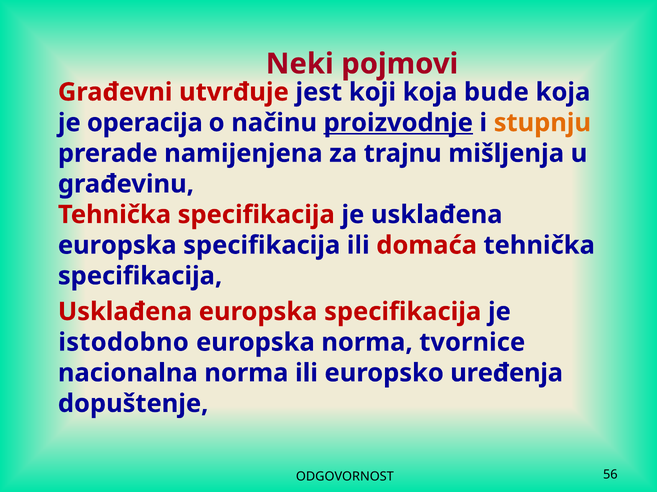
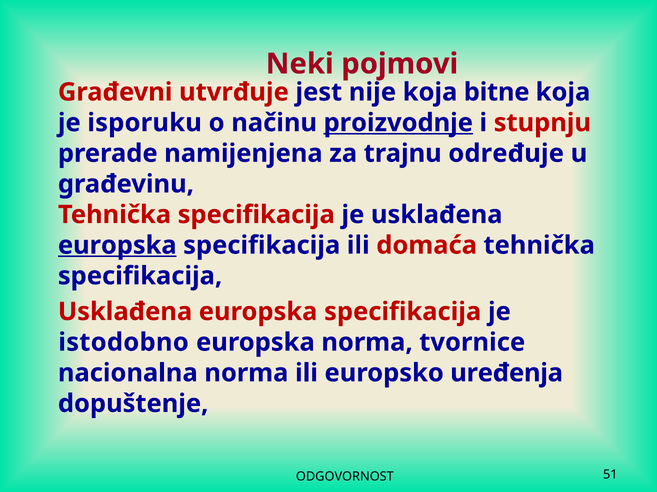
koji: koji -> nije (372, 92)
bude: bude -> bitne (497, 92)
operacija: operacija -> isporuku (145, 123)
stupnju colour: orange -> red (542, 123)
mišljenja: mišljenja -> određuje (506, 154)
europska underline: none -> present (117, 246)
56: 56 -> 51 (610, 475)
